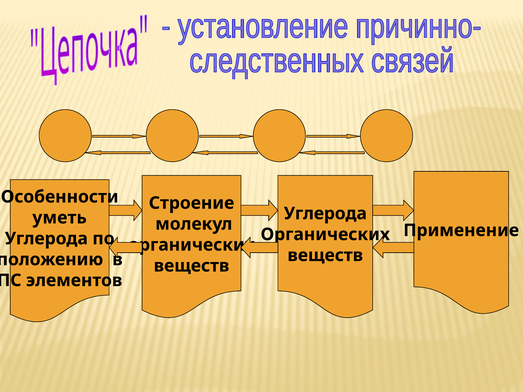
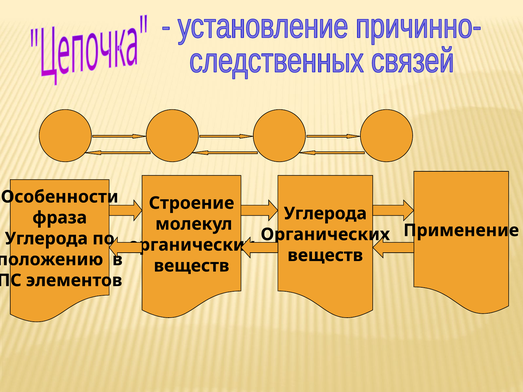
уметь: уметь -> фраза (60, 218)
